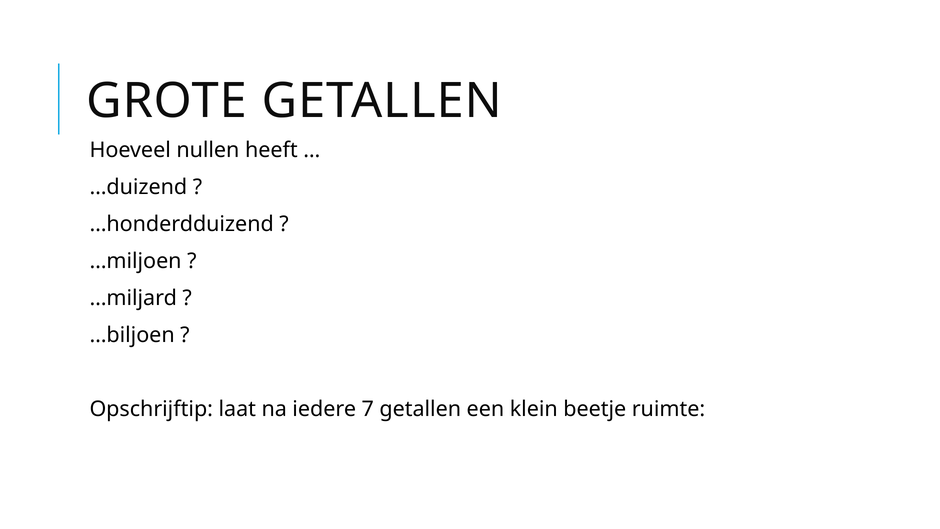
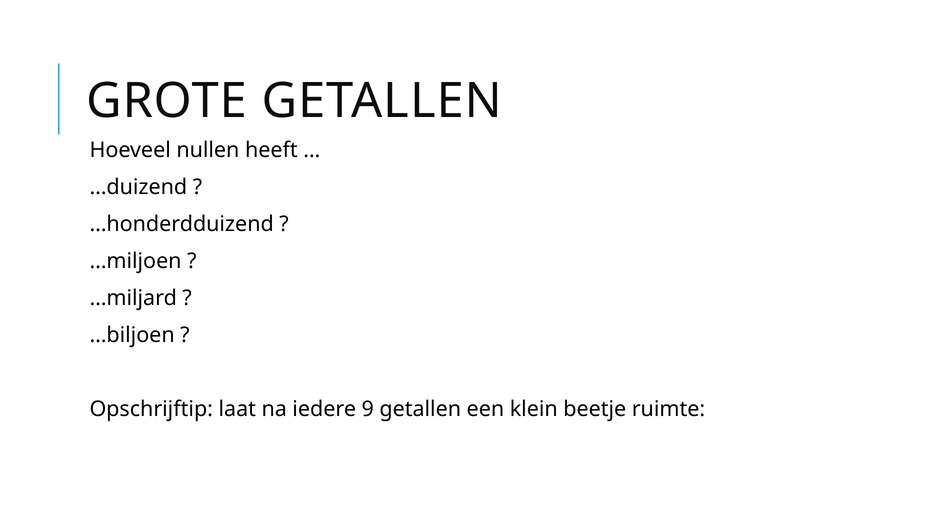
7: 7 -> 9 (368, 409)
